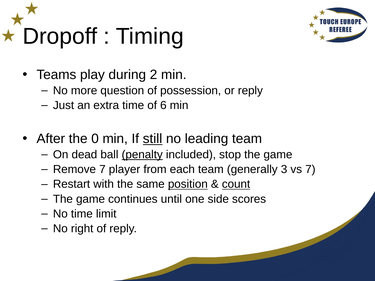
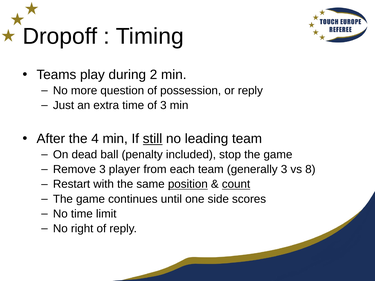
of 6: 6 -> 3 (163, 105)
0: 0 -> 4 (95, 139)
penalty underline: present -> none (142, 155)
Remove 7: 7 -> 3 (102, 170)
vs 7: 7 -> 8 (310, 170)
